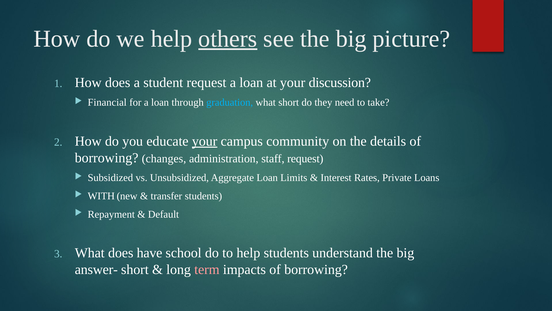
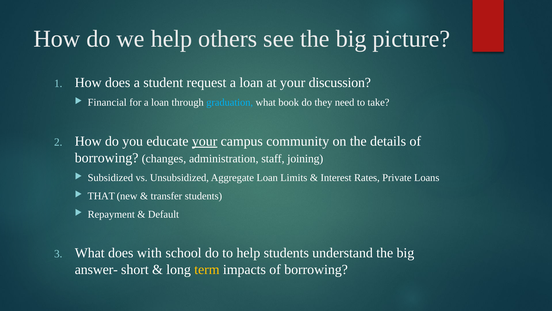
others underline: present -> none (228, 39)
what short: short -> book (289, 102)
staff request: request -> joining (305, 158)
WITH: WITH -> THAT (101, 196)
have: have -> with (149, 253)
term colour: pink -> yellow (207, 269)
